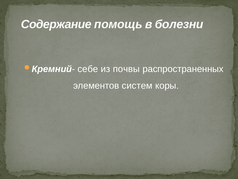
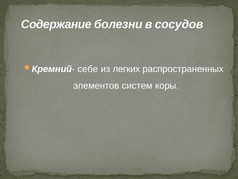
помощь: помощь -> болезни (118, 24)
болезни: болезни -> сосудов (179, 24)
почвы: почвы -> легких (126, 69)
